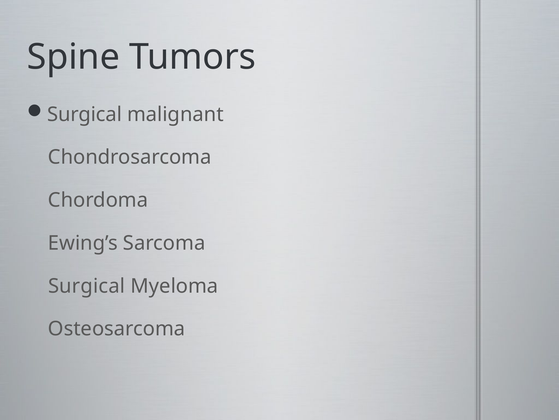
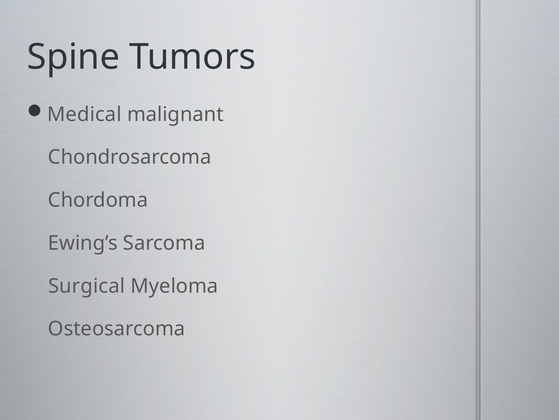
Surgical: Surgical -> Medical (84, 114)
